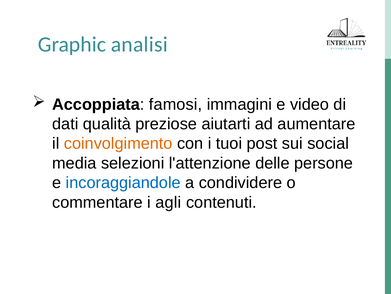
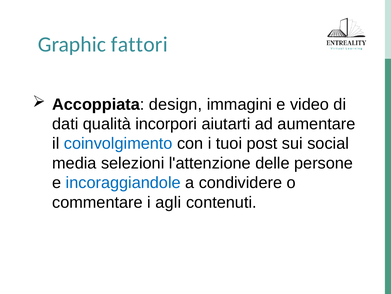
analisi: analisi -> fattori (139, 44)
famosi: famosi -> design (176, 104)
preziose: preziose -> incorpori (166, 124)
coinvolgimento colour: orange -> blue (118, 143)
